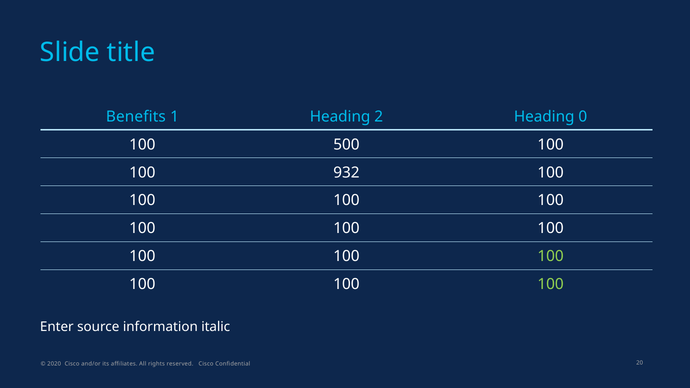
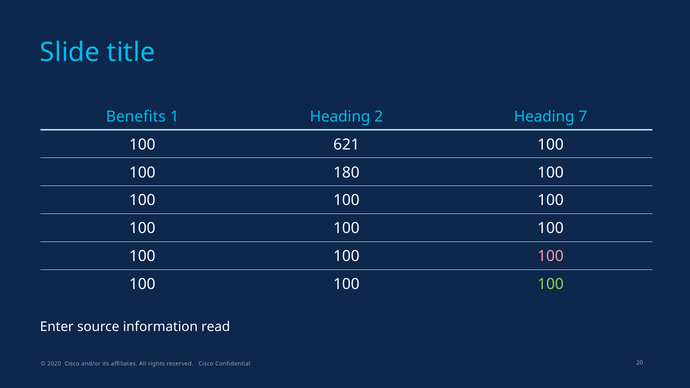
0: 0 -> 7 (583, 117)
500: 500 -> 621 (346, 145)
932: 932 -> 180 (346, 173)
100 colour: light green -> pink (551, 256)
italic: italic -> read (216, 327)
